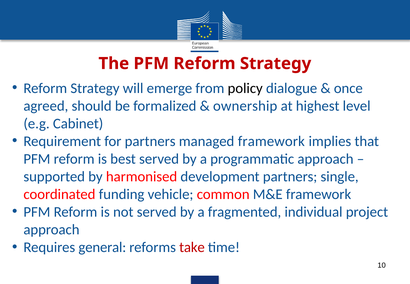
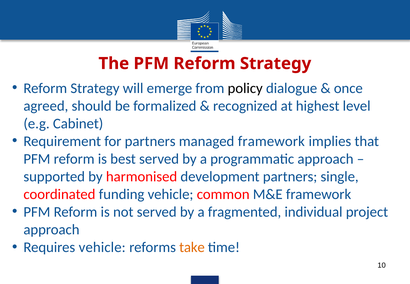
ownership: ownership -> recognized (245, 106)
Requires general: general -> vehicle (102, 247)
take colour: red -> orange (192, 247)
